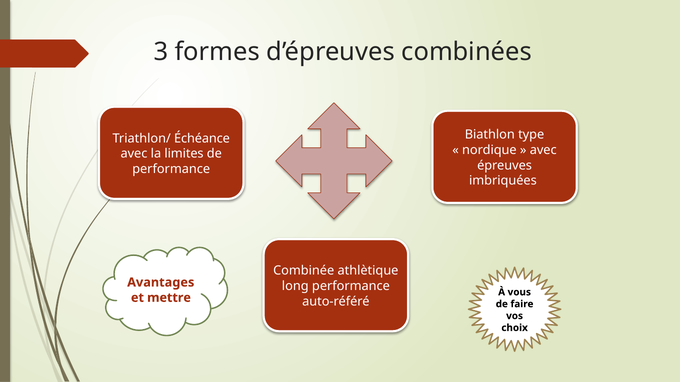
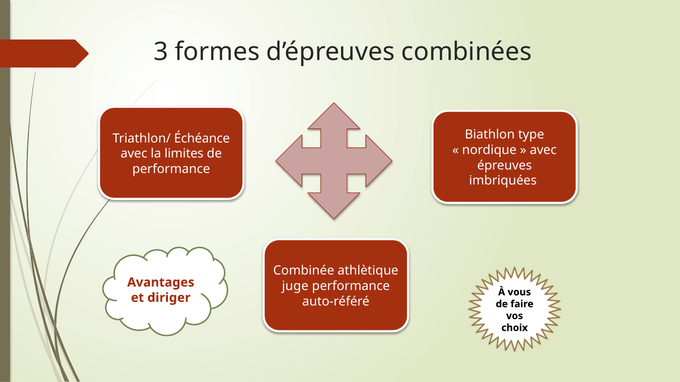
long: long -> juge (295, 286)
mettre: mettre -> diriger (169, 298)
